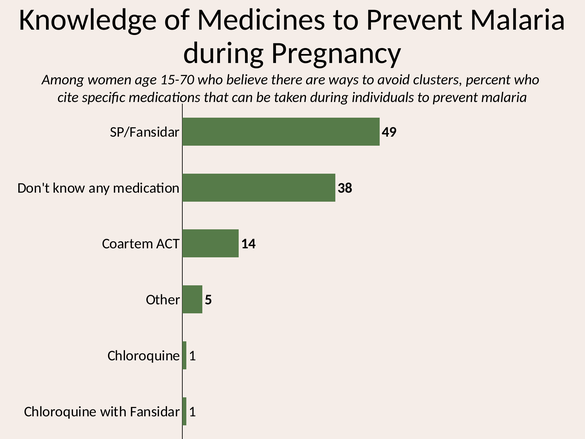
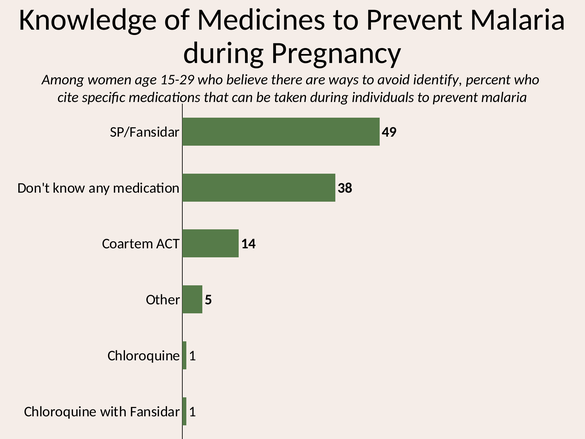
15-70: 15-70 -> 15-29 (177, 80)
clusters: clusters -> identify (438, 80)
